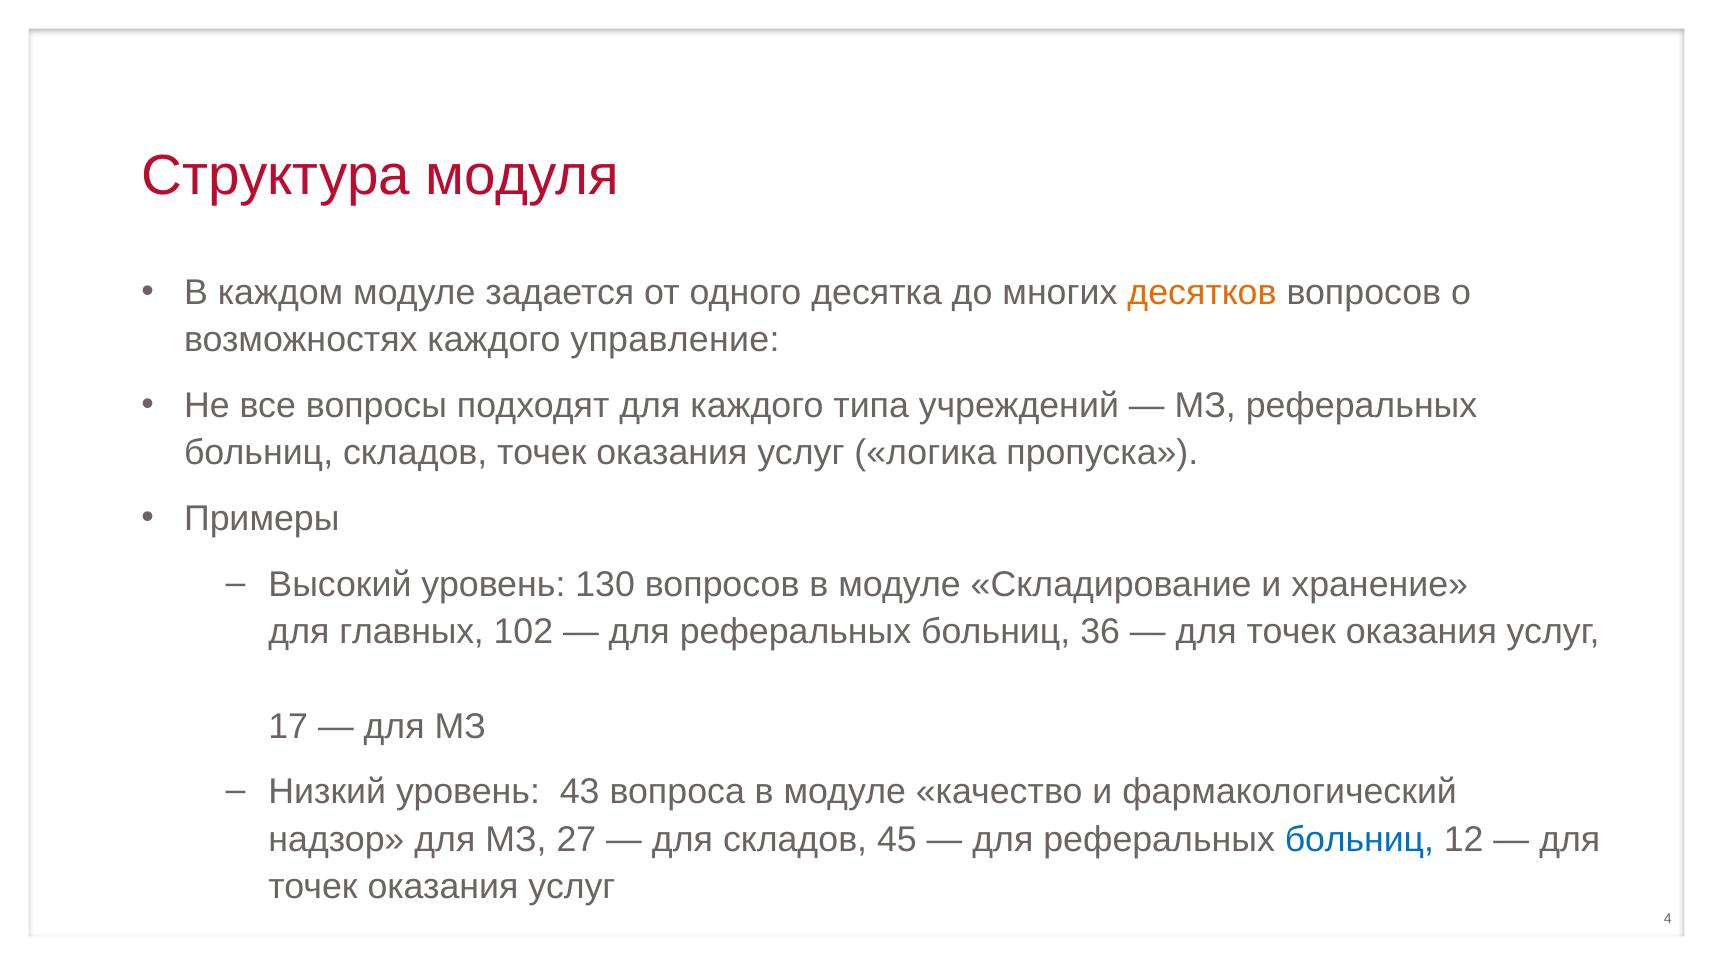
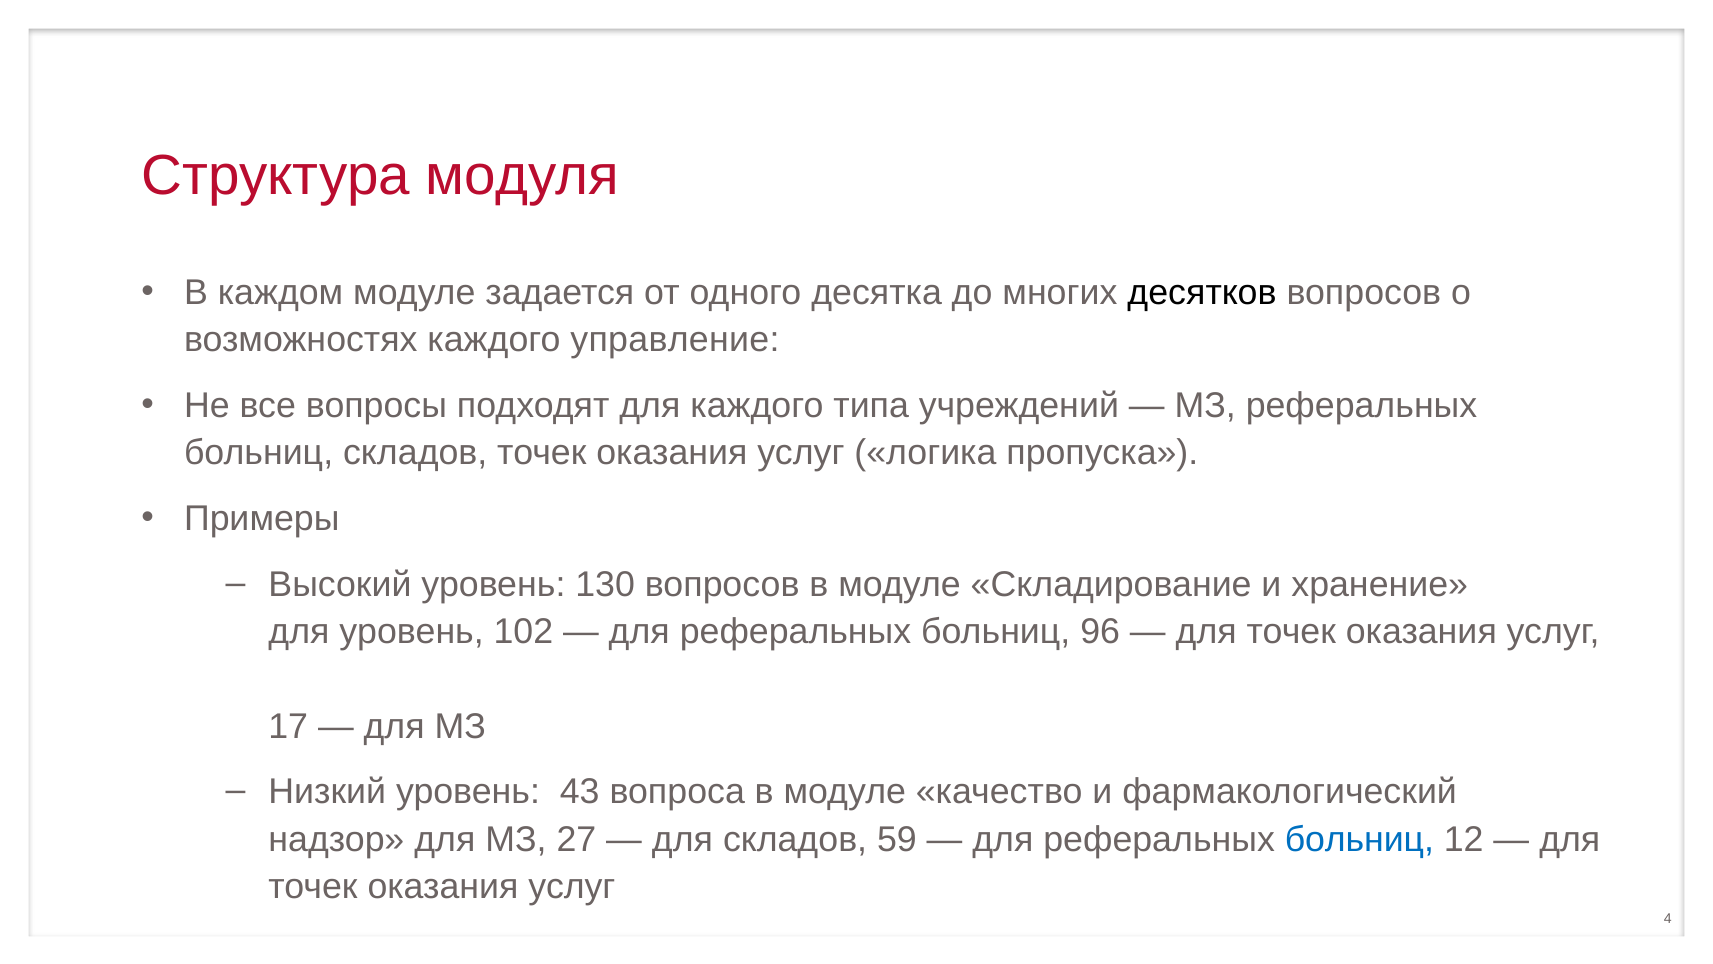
десятков colour: orange -> black (1202, 293)
для главных: главных -> уровень (412, 632)
36: 36 -> 96 (1100, 632)
45: 45 -> 59 (897, 839)
